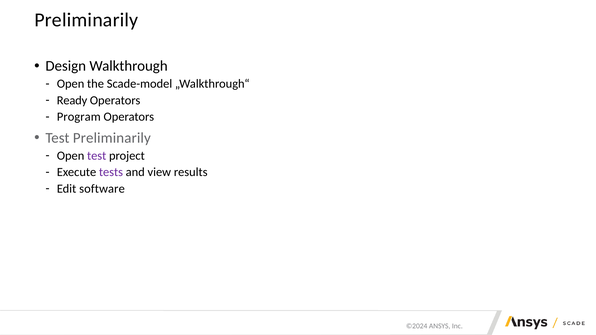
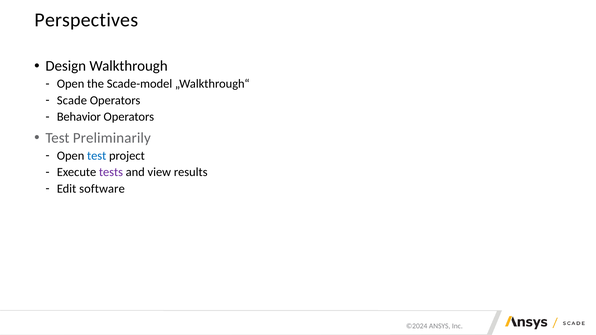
Preliminarily: Preliminarily -> Perspectives (86, 20)
Ready: Ready -> Scade (72, 100)
Program: Program -> Behavior (79, 117)
test colour: purple -> blue (97, 156)
